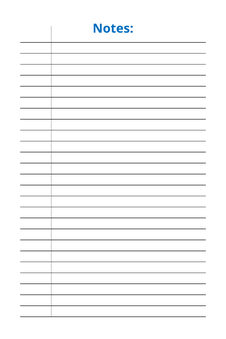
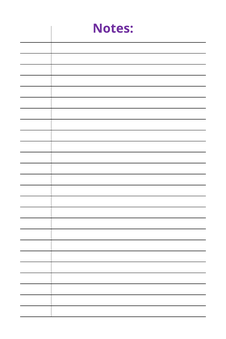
Notes colour: blue -> purple (113, 29)
